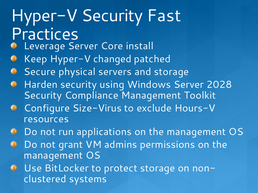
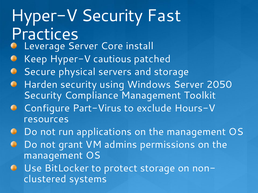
changed: changed -> cautious (112, 59)
2028: 2028 -> 2050 (219, 85)
Size-Virus: Size-Virus -> Part-Virus (97, 108)
